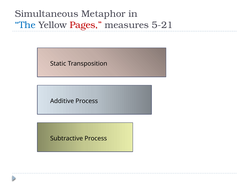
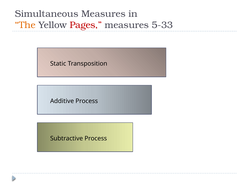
Simultaneous Metaphor: Metaphor -> Measures (103, 14)
The colour: blue -> orange (25, 25)
5-21: 5-21 -> 5-33 (162, 25)
